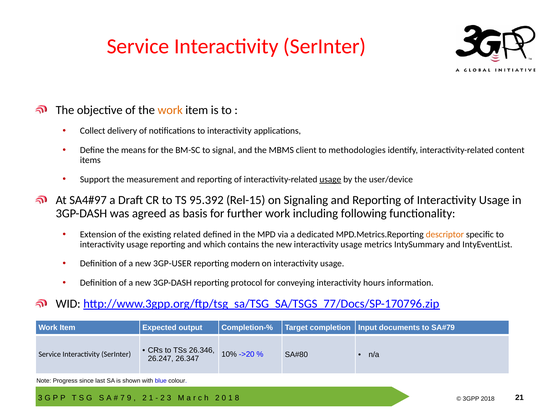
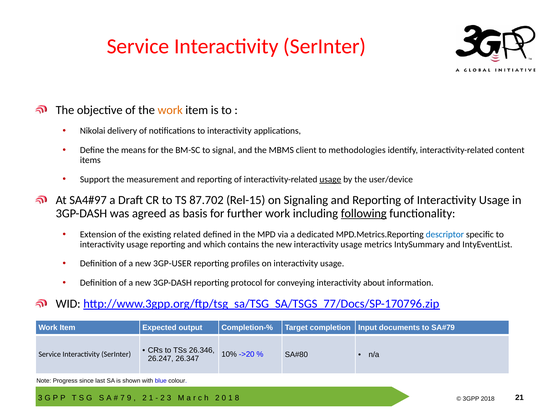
Collect: Collect -> Nikolai (93, 131)
95.392: 95.392 -> 87.702 (206, 200)
following underline: none -> present (364, 213)
descriptor colour: orange -> blue (445, 234)
modern: modern -> profiles (245, 263)
hours: hours -> about (374, 282)
